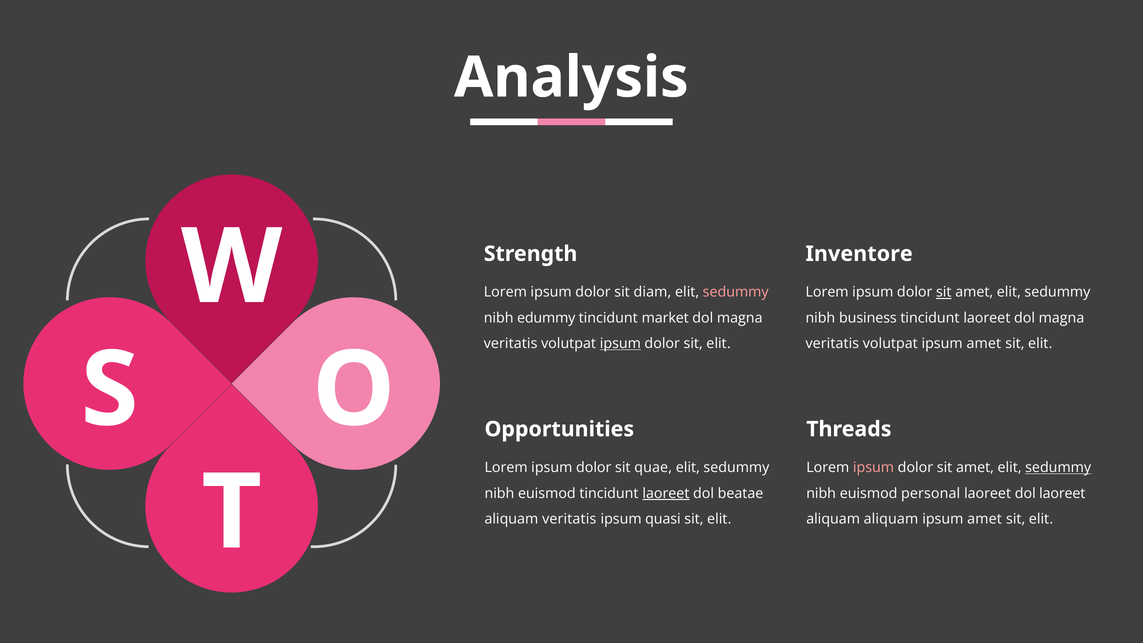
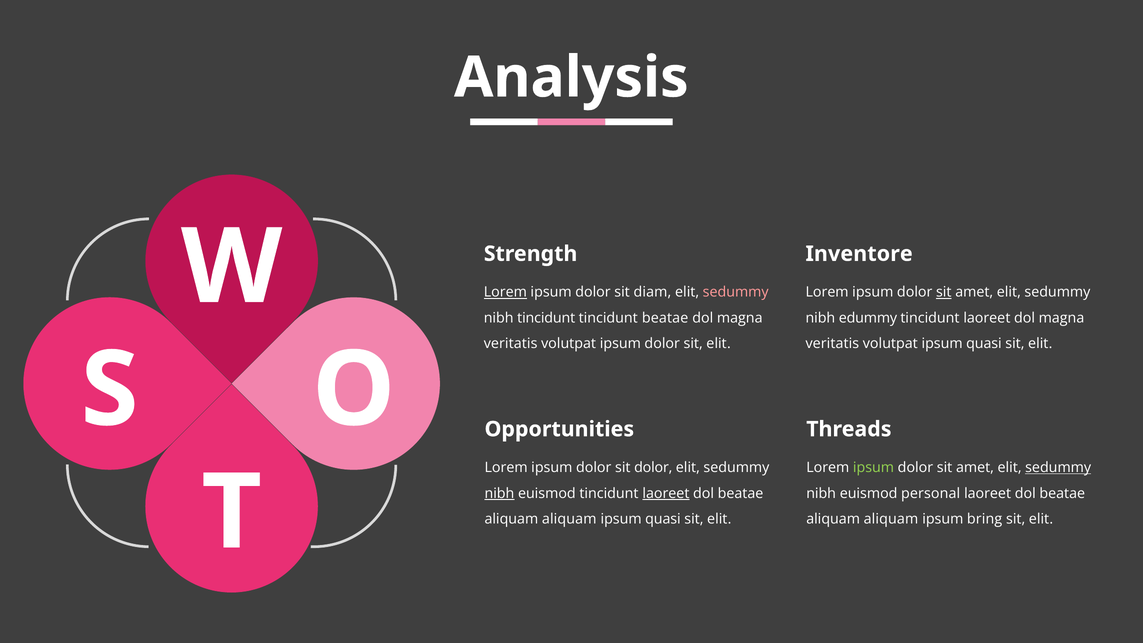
Lorem underline: none -> present (505, 292)
nibh edummy: edummy -> tincidunt (546, 318)
tincidunt market: market -> beatae (665, 318)
business: business -> edummy (868, 318)
ipsum underline: present -> none (620, 344)
volutpat ipsum amet: amet -> quasi (984, 344)
sit quae: quae -> dolor (653, 468)
ipsum colour: pink -> light green (874, 468)
nibh underline: none -> present (499, 493)
laoreet: laoreet -> beatae (1062, 493)
veritatis: veritatis -> aliquam (569, 519)
amet: amet -> bring (985, 519)
